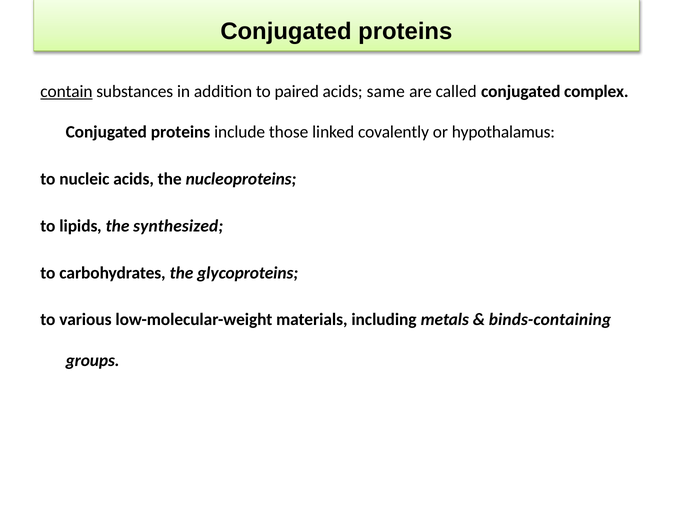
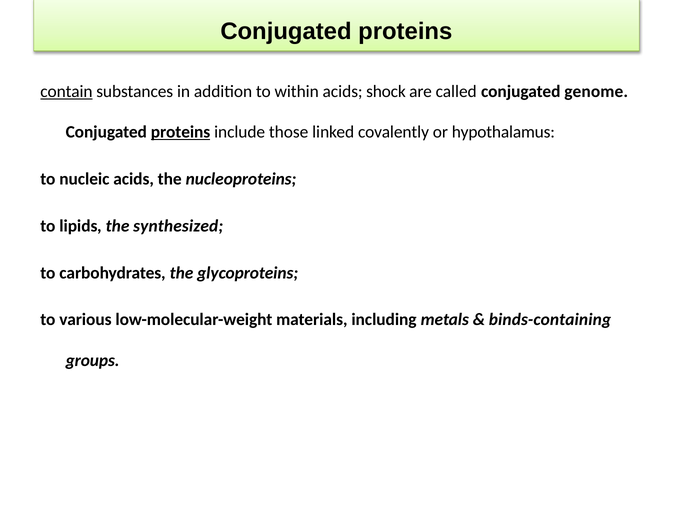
paired: paired -> within (297, 91)
same: same -> shock (386, 91)
complex: complex -> genome (596, 91)
proteins underline: none -> present (181, 132)
